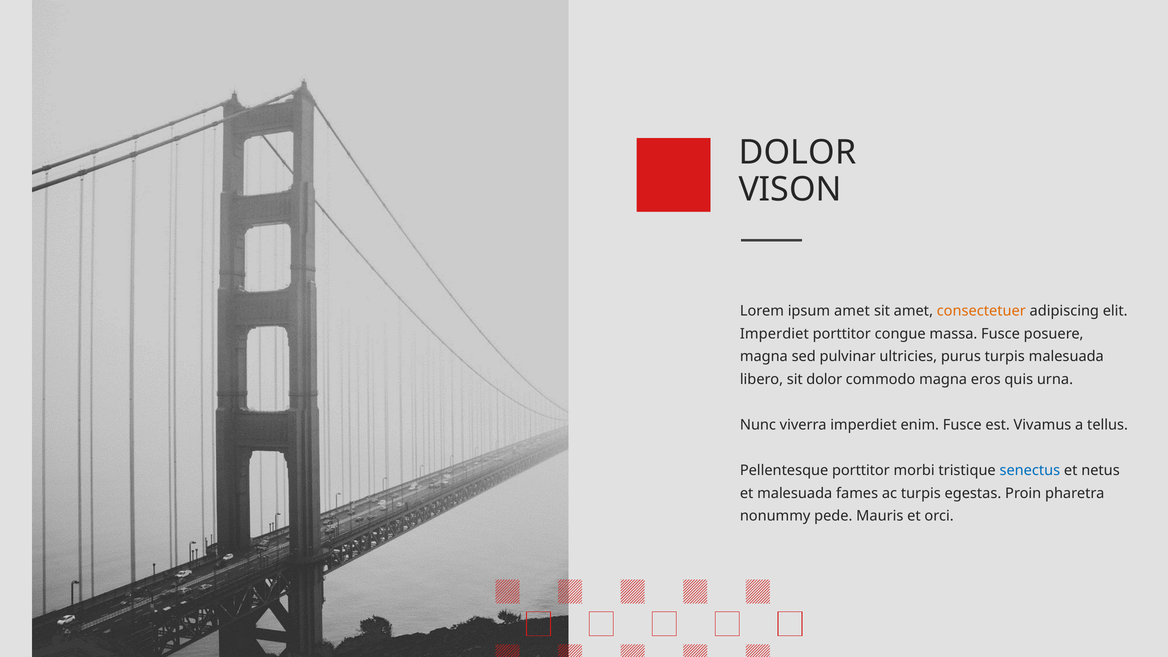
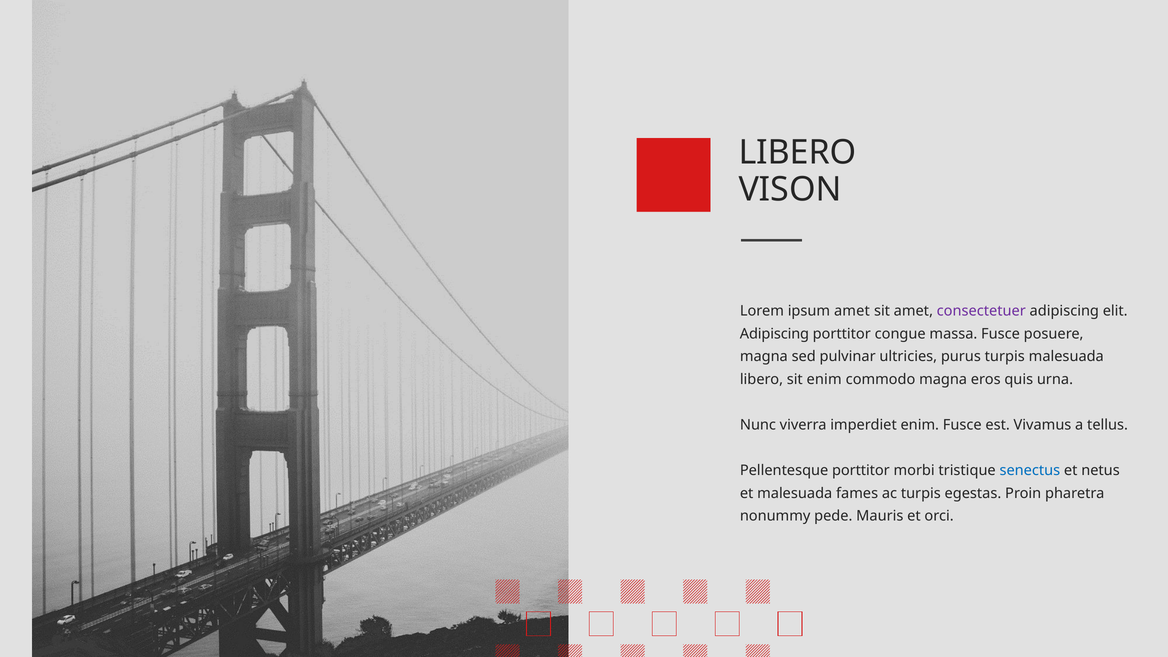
DOLOR: DOLOR -> LIBERO (798, 153)
consectetuer colour: orange -> purple (981, 311)
Imperdiet: Imperdiet -> Adipiscing (774, 334)
sit dolor: dolor -> enim (824, 379)
